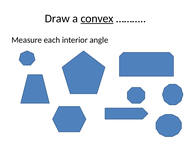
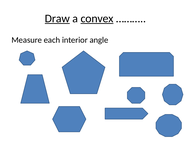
Draw underline: none -> present (57, 18)
